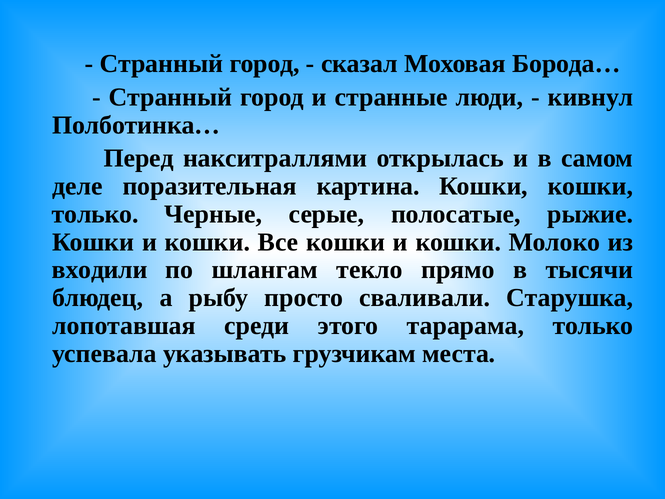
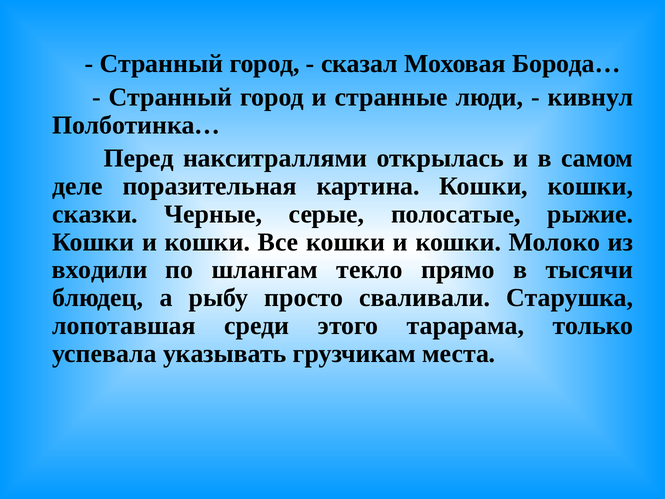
только: только -> сказки (95, 214)
